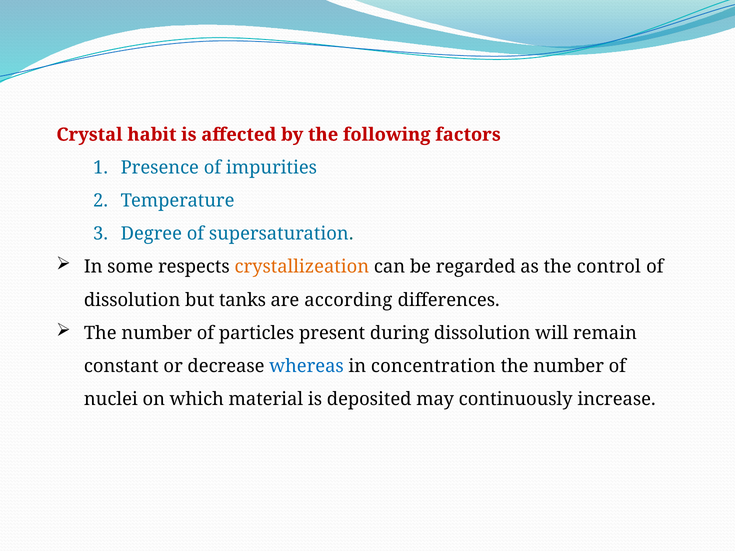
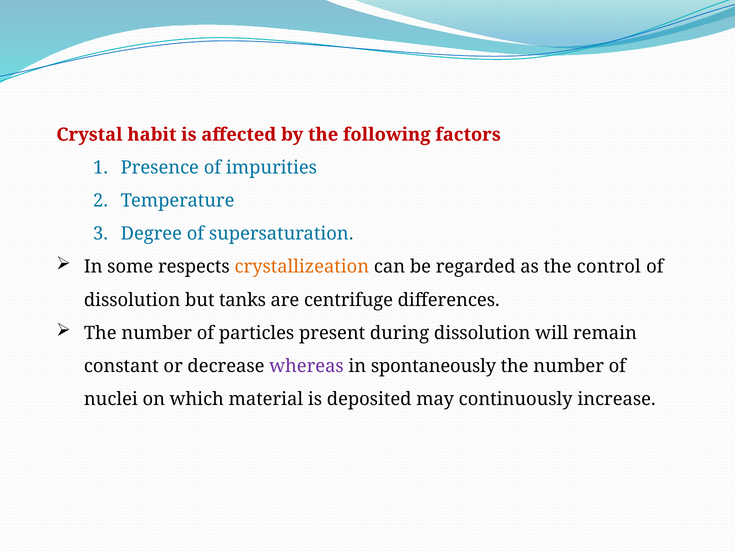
according: according -> centrifuge (348, 300)
whereas colour: blue -> purple (307, 366)
concentration: concentration -> spontaneously (434, 366)
